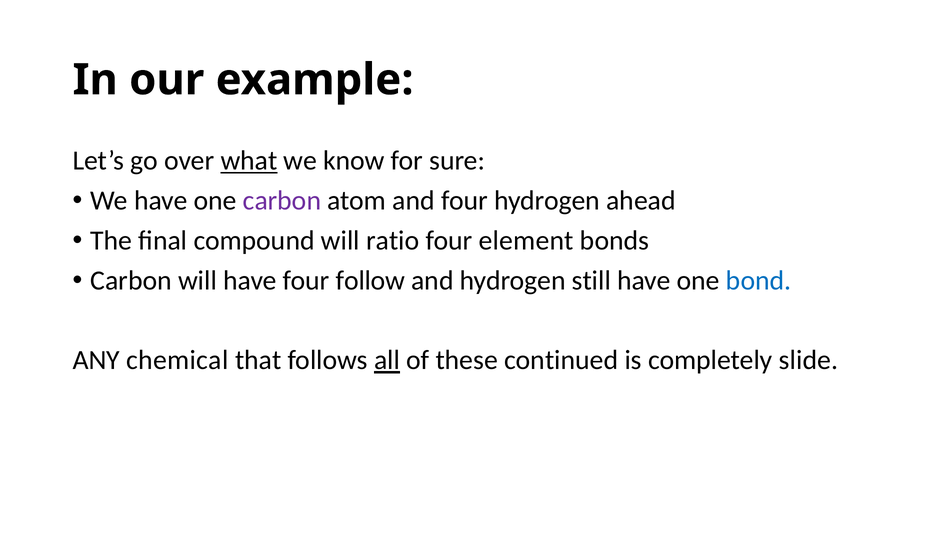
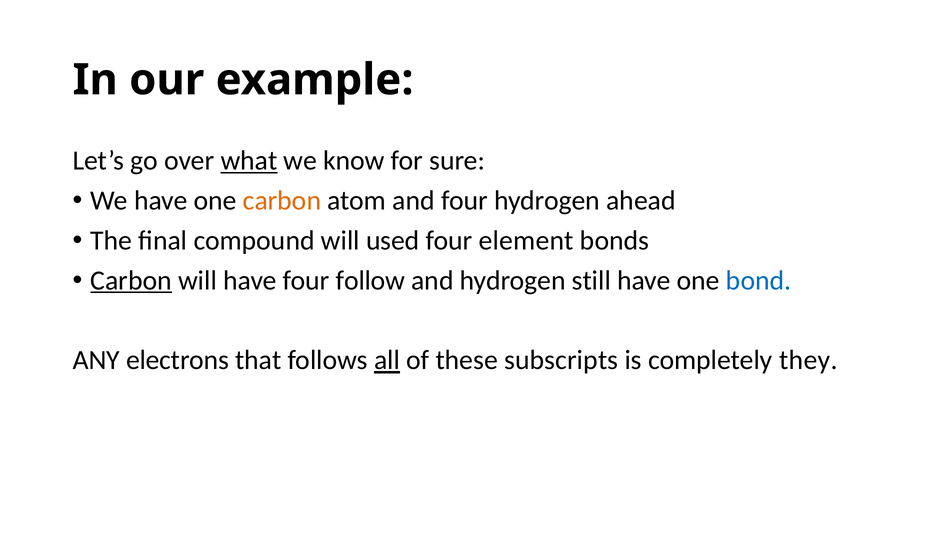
carbon colour: purple -> orange (282, 201)
ratio: ratio -> used (393, 241)
Carbon underline: none -> present (131, 281)
chemical: chemical -> electrons (178, 361)
continued: continued -> subscripts (561, 361)
slide: slide -> they (808, 361)
